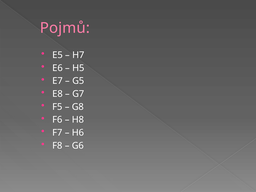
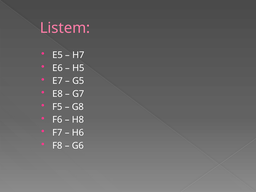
Pojmů: Pojmů -> Listem (65, 28)
